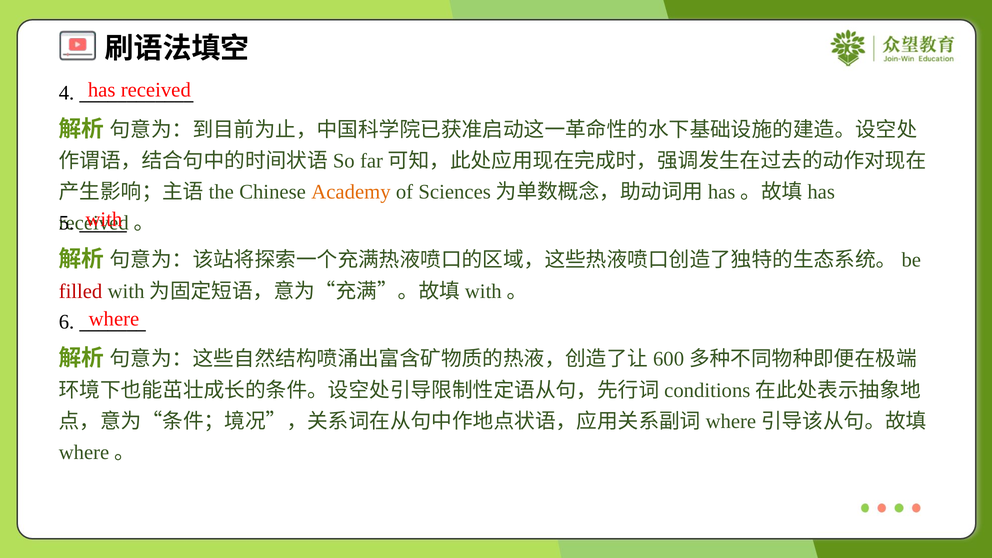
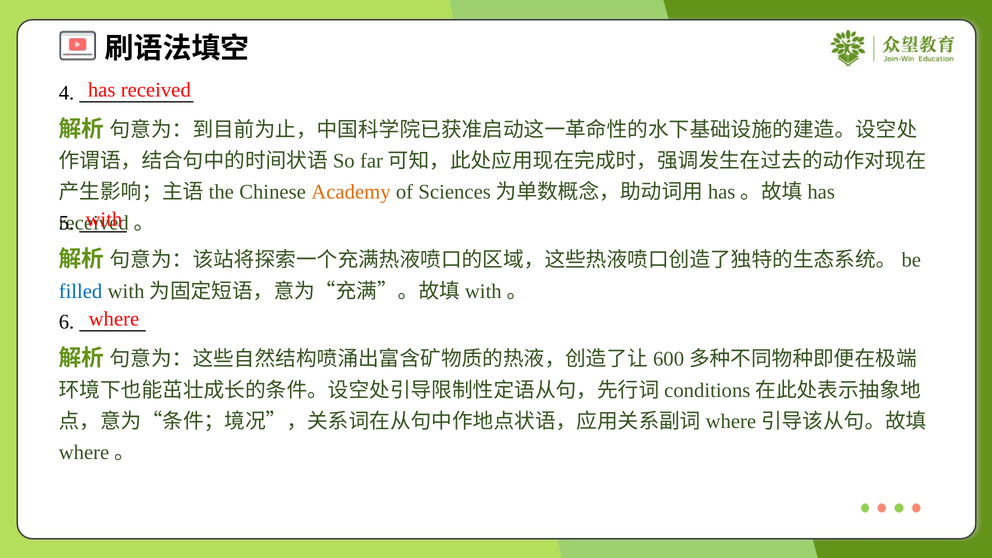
filled colour: red -> blue (81, 291)
